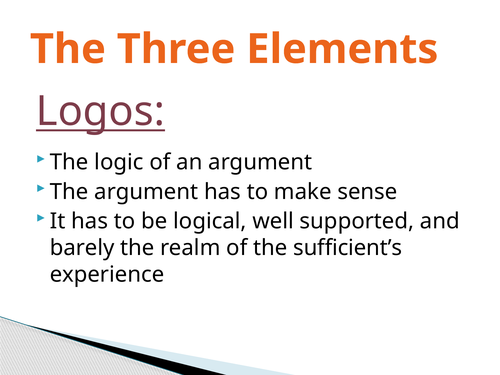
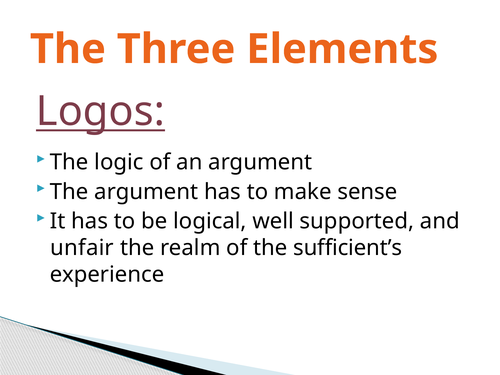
barely: barely -> unfair (82, 248)
